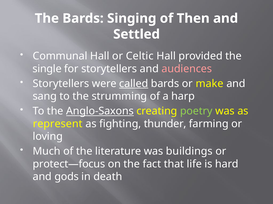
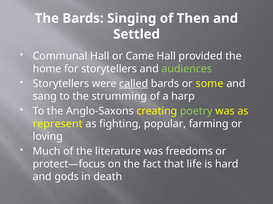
Celtic: Celtic -> Came (140, 56)
single: single -> home (47, 69)
audiences colour: pink -> light green (187, 69)
make: make -> some (210, 84)
Anglo-Saxons underline: present -> none (100, 111)
thunder: thunder -> popular (165, 124)
buildings: buildings -> freedoms (189, 152)
